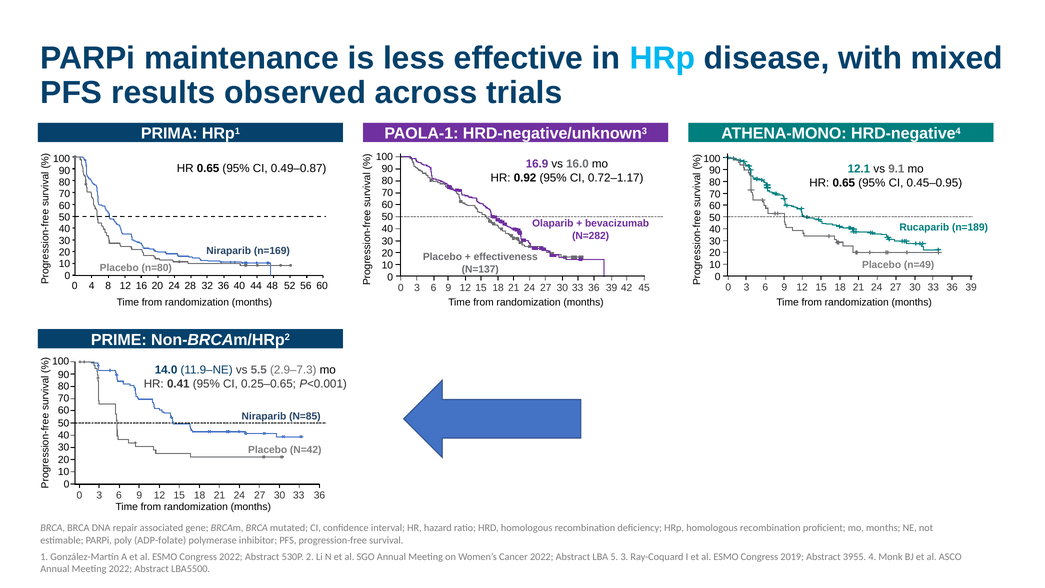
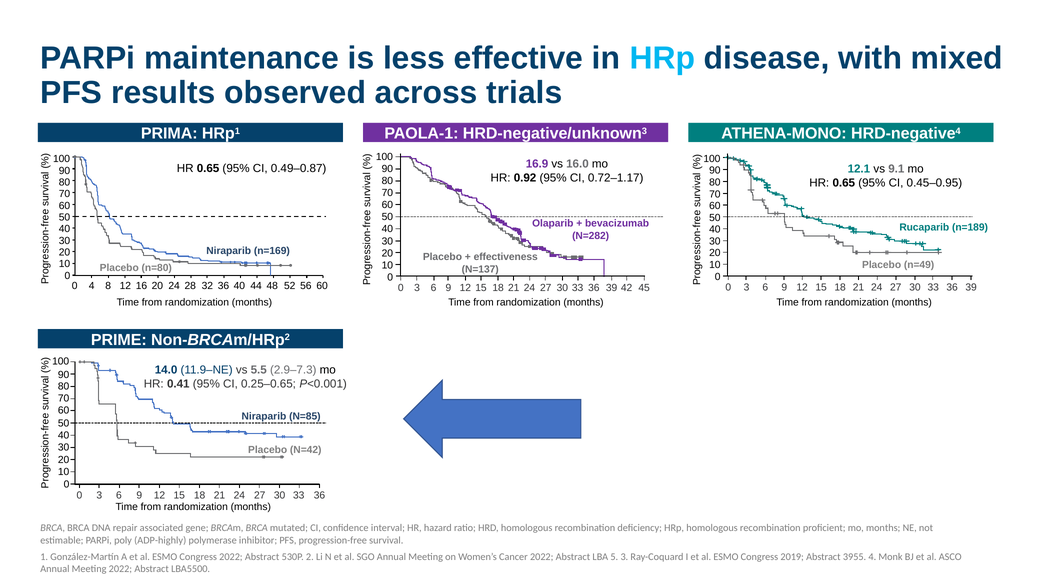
ADP-folate: ADP-folate -> ADP-highly (160, 540)
